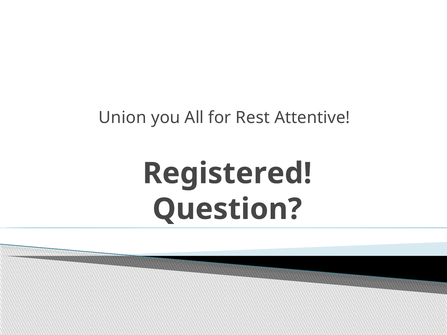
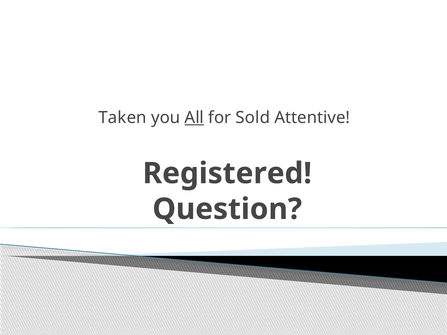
Union: Union -> Taken (123, 118)
All underline: none -> present (194, 118)
Rest: Rest -> Sold (253, 118)
